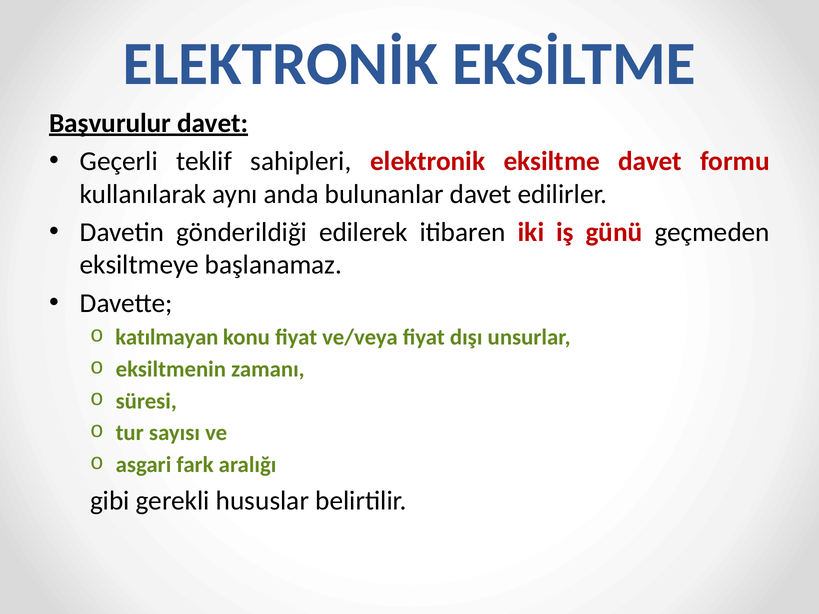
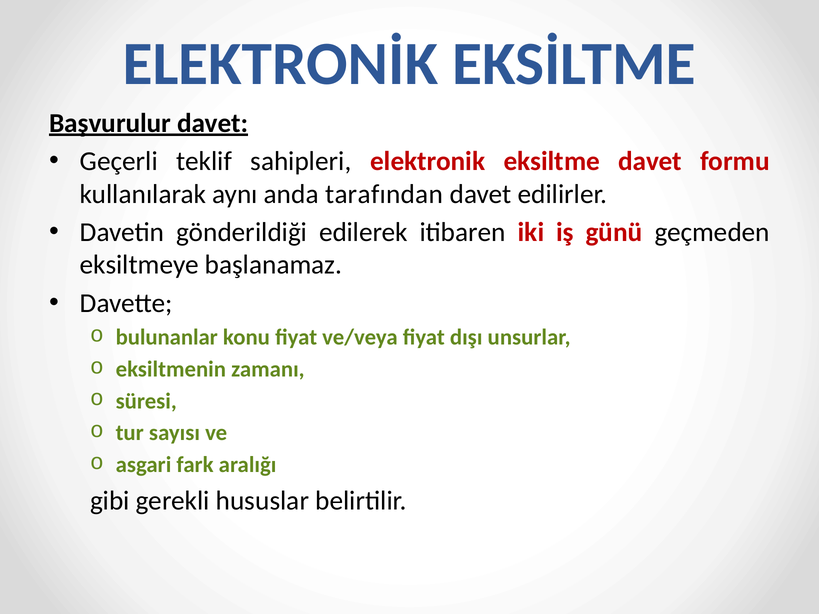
bulunanlar: bulunanlar -> tarafından (384, 194)
katılmayan: katılmayan -> bulunanlar (167, 338)
